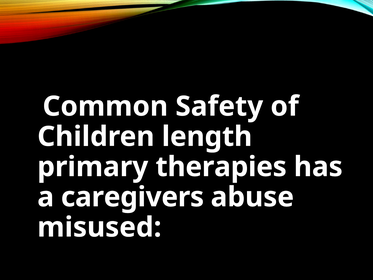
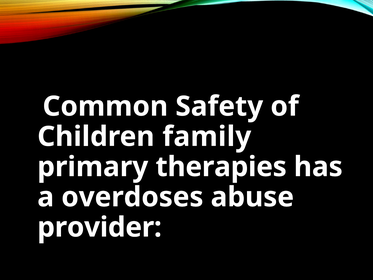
length: length -> family (207, 137)
caregivers: caregivers -> overdoses (132, 197)
misused: misused -> provider (100, 227)
